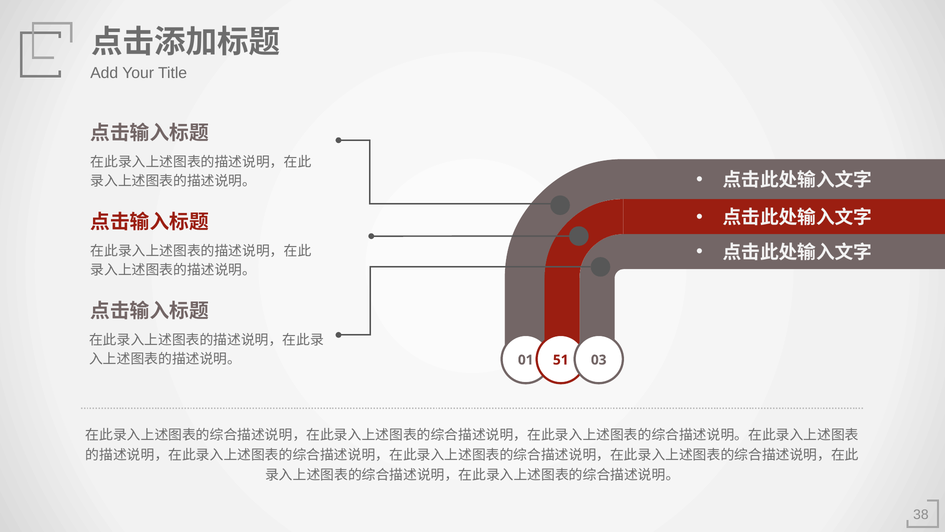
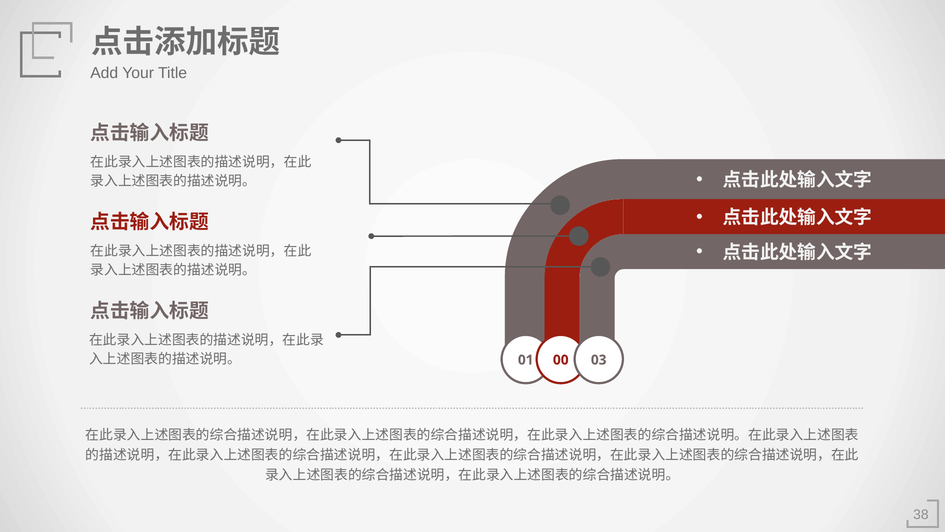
51: 51 -> 00 (561, 360)
